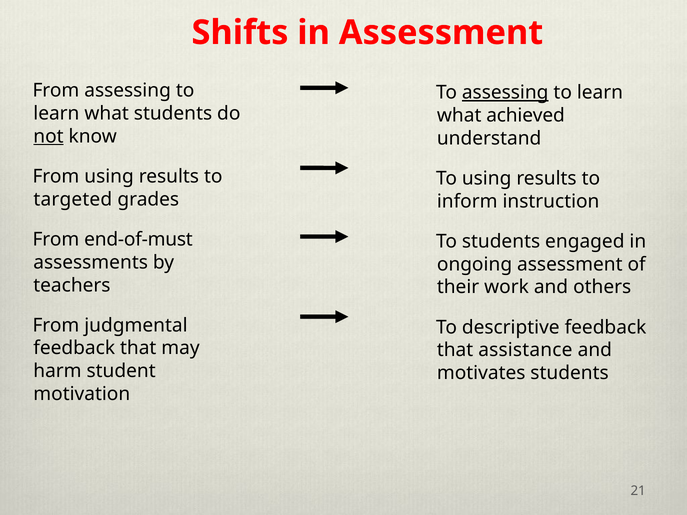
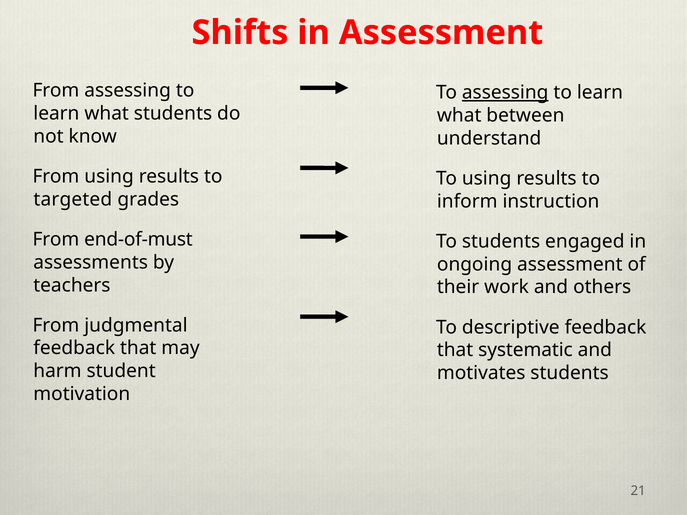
achieved: achieved -> between (525, 115)
not underline: present -> none (48, 136)
assistance: assistance -> systematic (525, 350)
